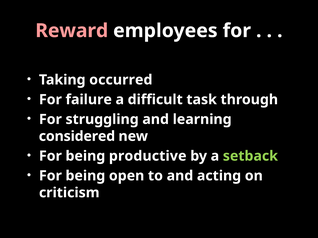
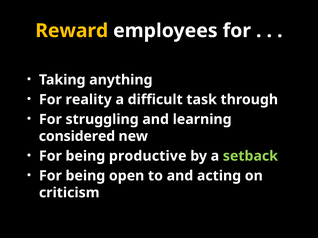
Reward colour: pink -> yellow (72, 31)
occurred: occurred -> anything (121, 80)
failure: failure -> reality (89, 100)
